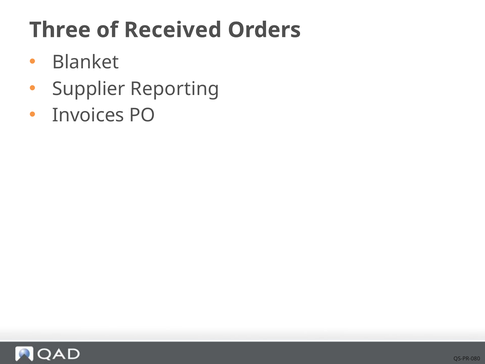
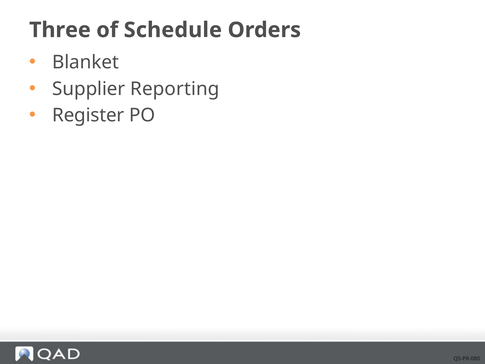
Received: Received -> Schedule (173, 30)
Invoices: Invoices -> Register (88, 115)
